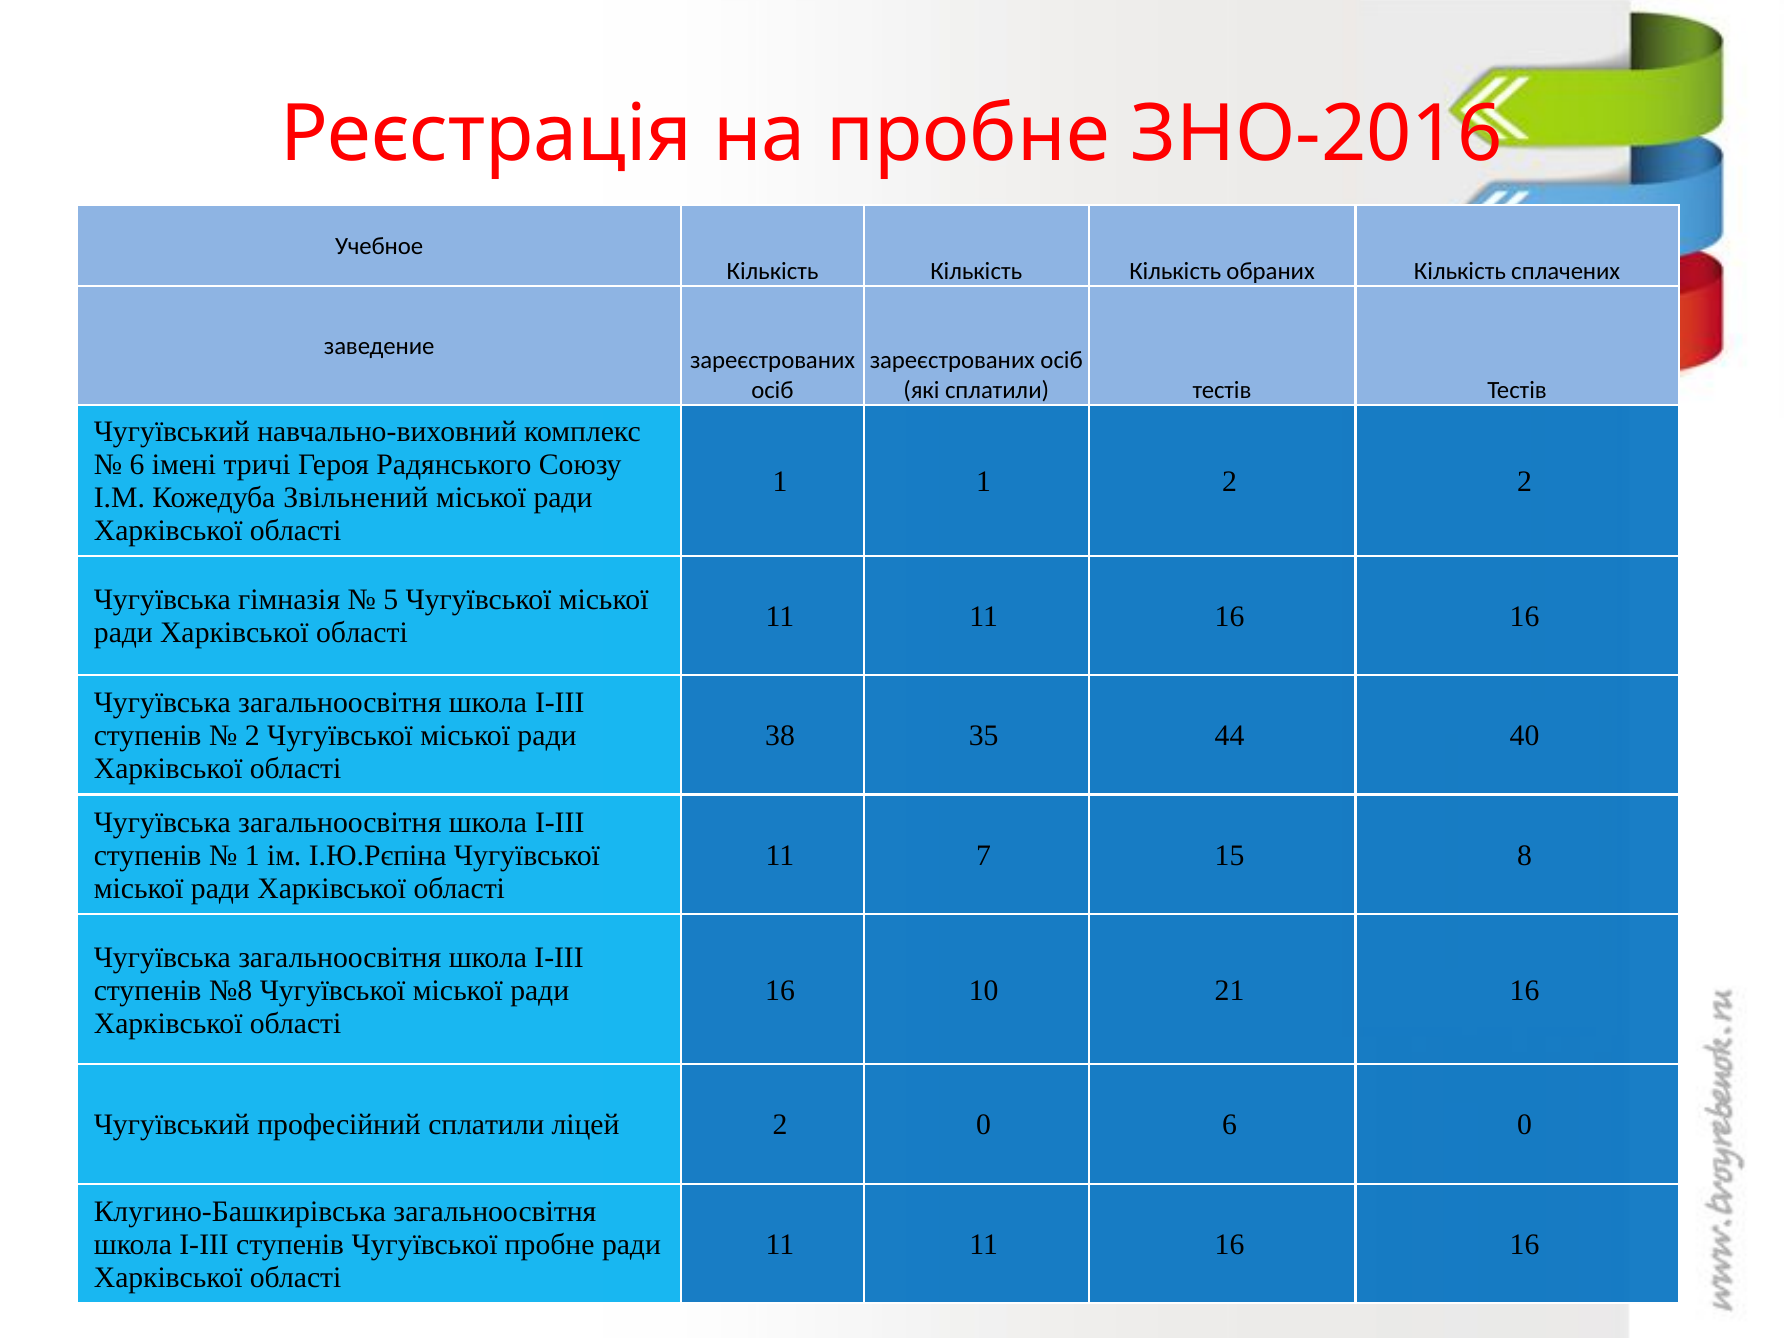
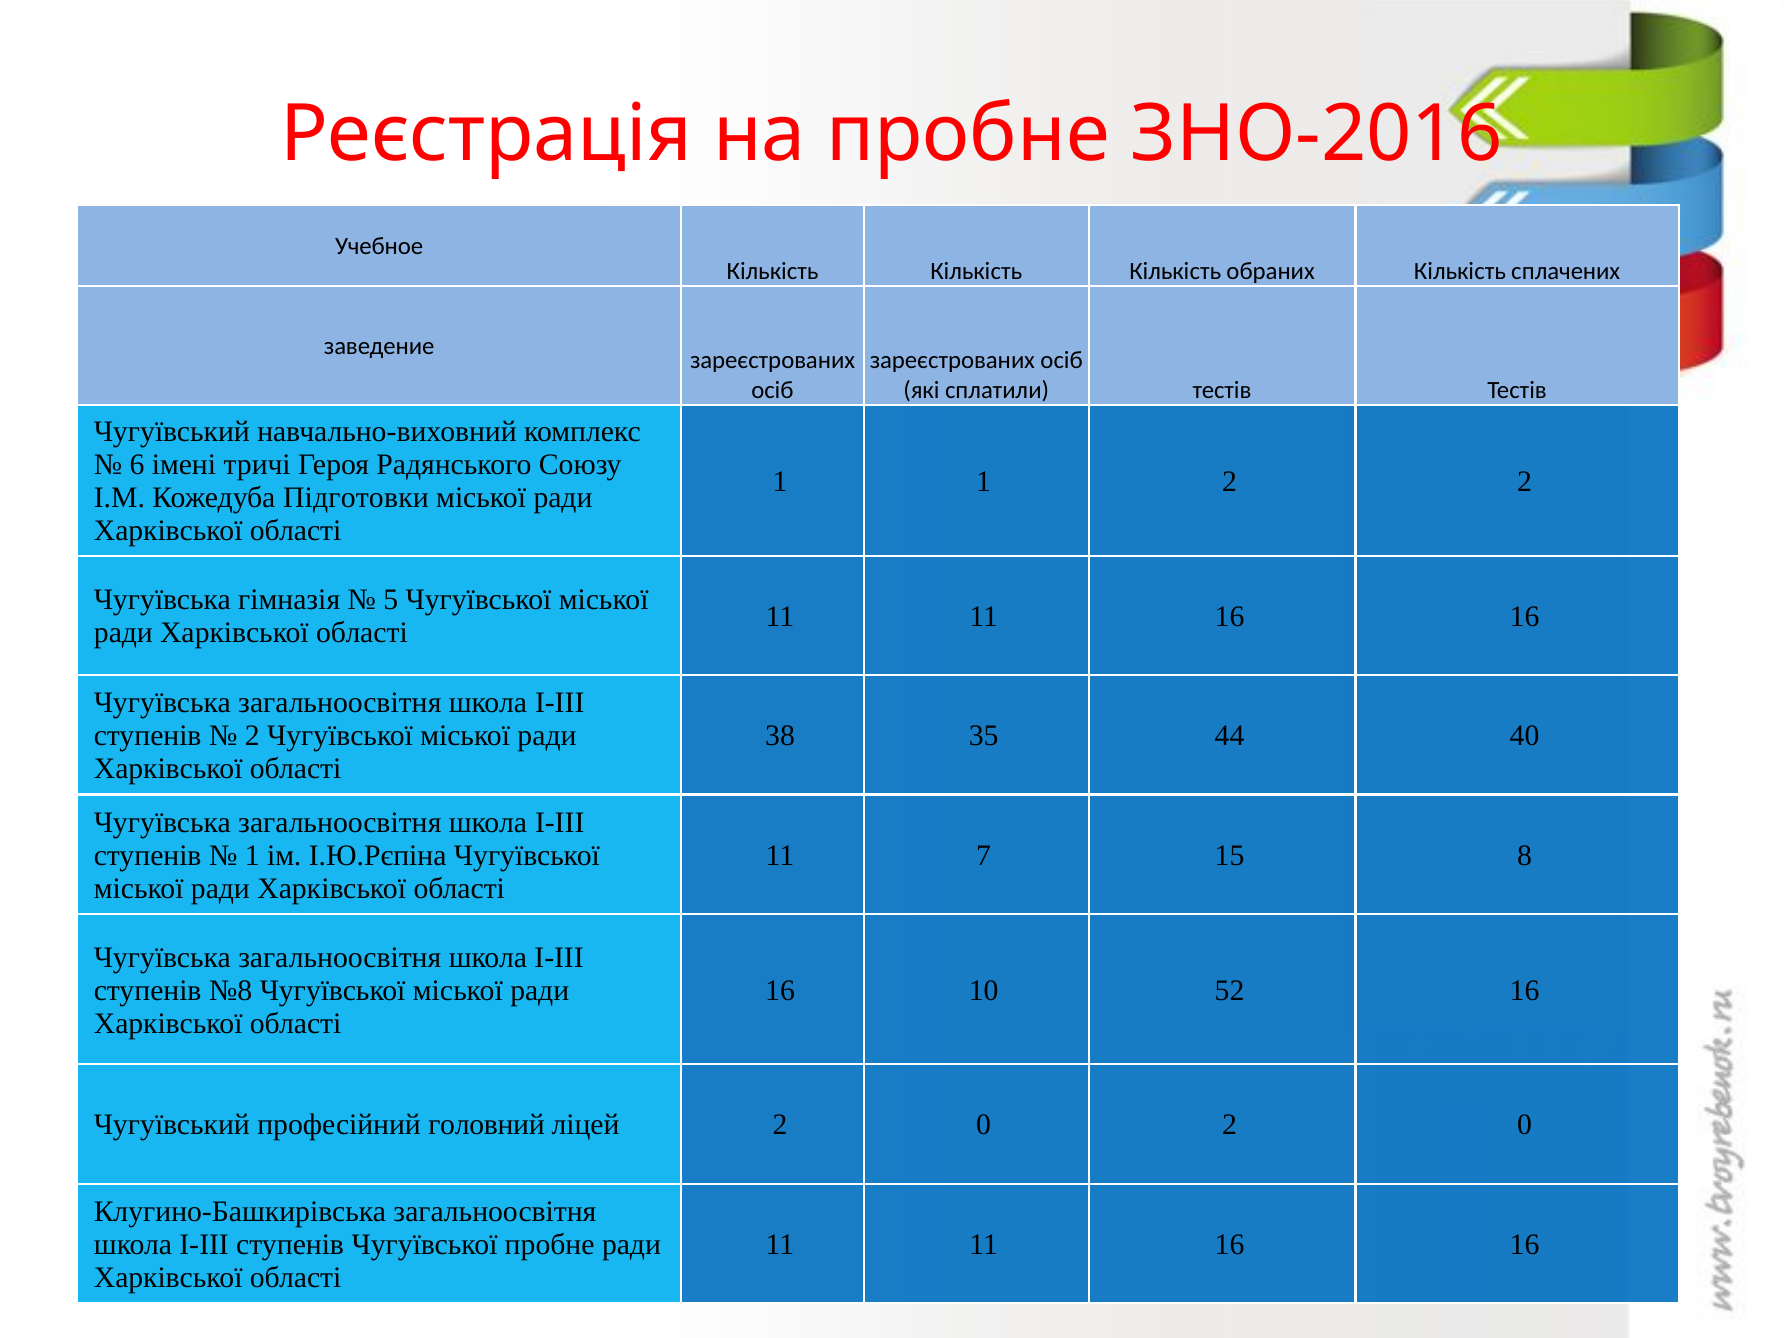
Звільнений: Звільнений -> Підготовки (356, 498)
21: 21 -> 52 (1230, 990)
професійний сплатили: сплатили -> головний (486, 1125)
0 6: 6 -> 2 (1229, 1125)
